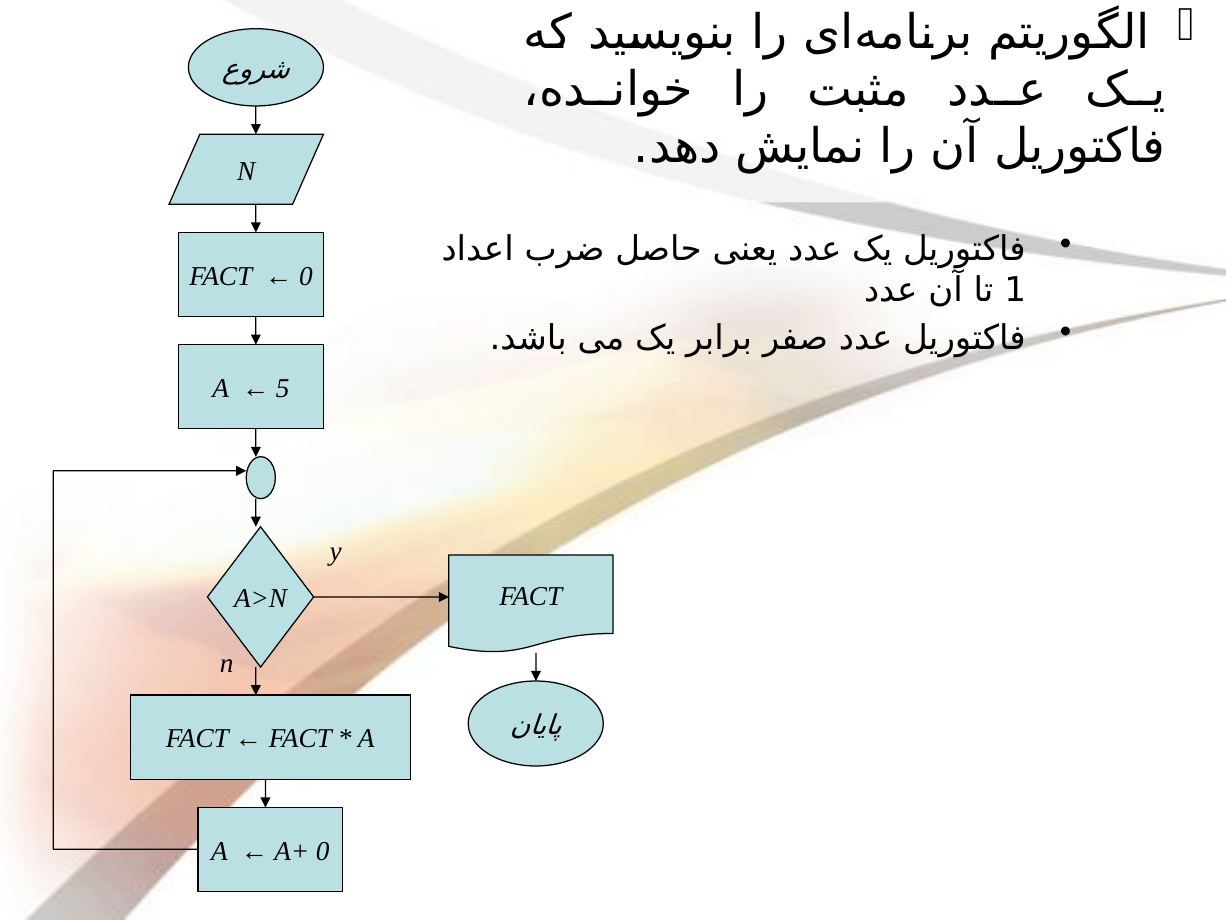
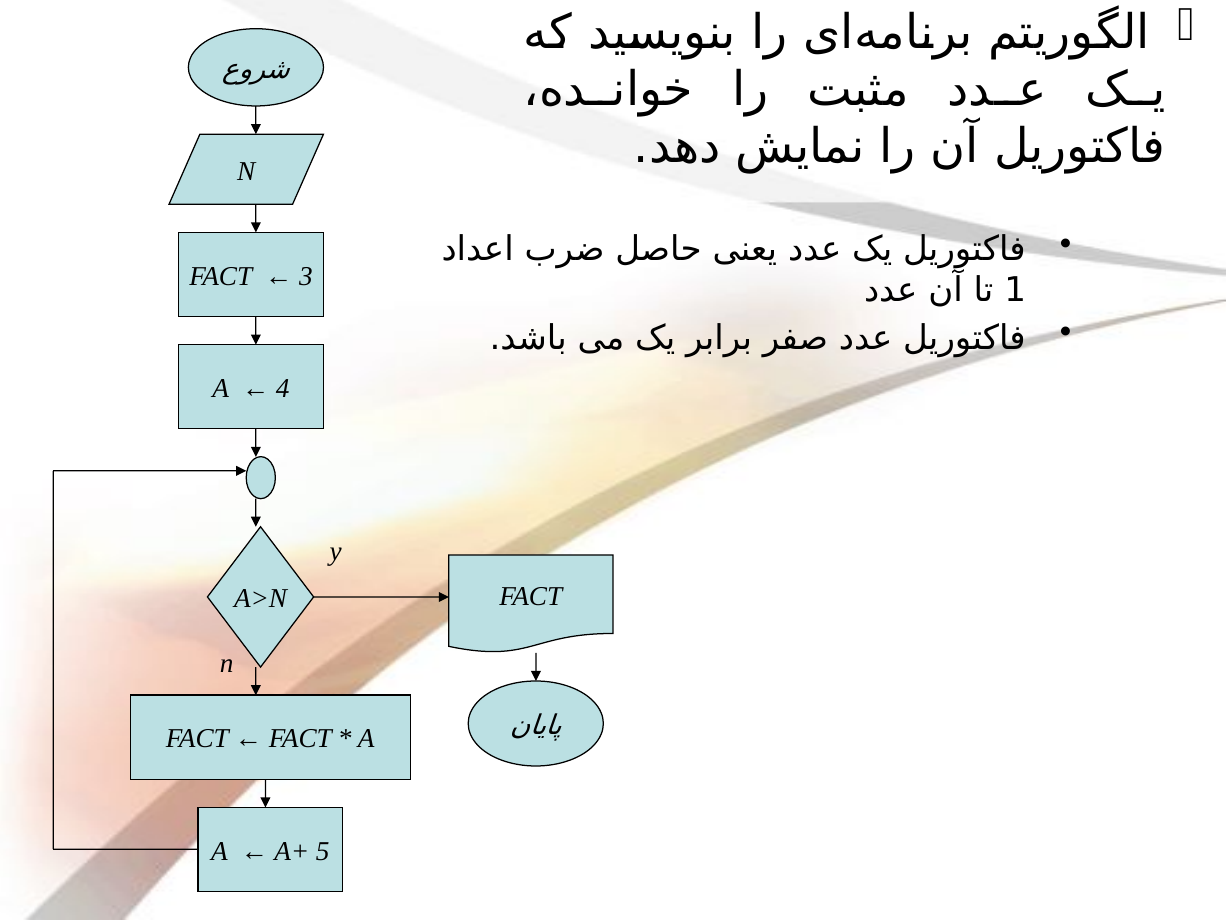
0: 0 -> 3 (306, 276)
5: 5 -> 4 (283, 388)
A+ 0: 0 -> 5 (323, 851)
